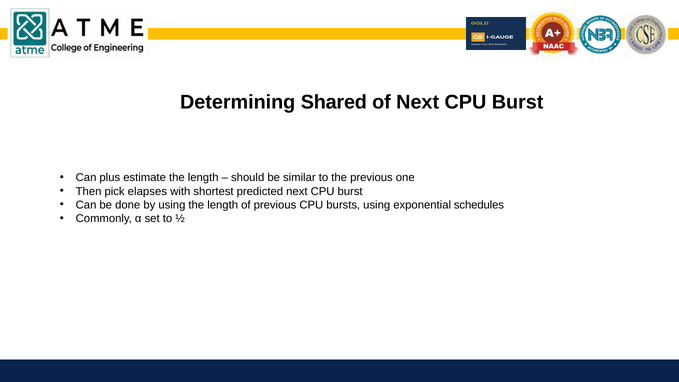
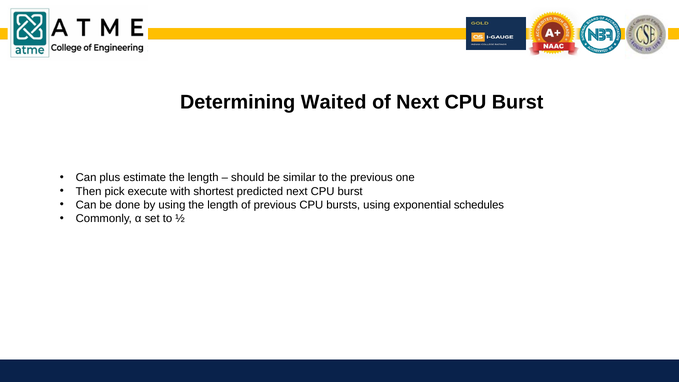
Shared: Shared -> Waited (334, 102)
elapses: elapses -> execute (147, 191)
